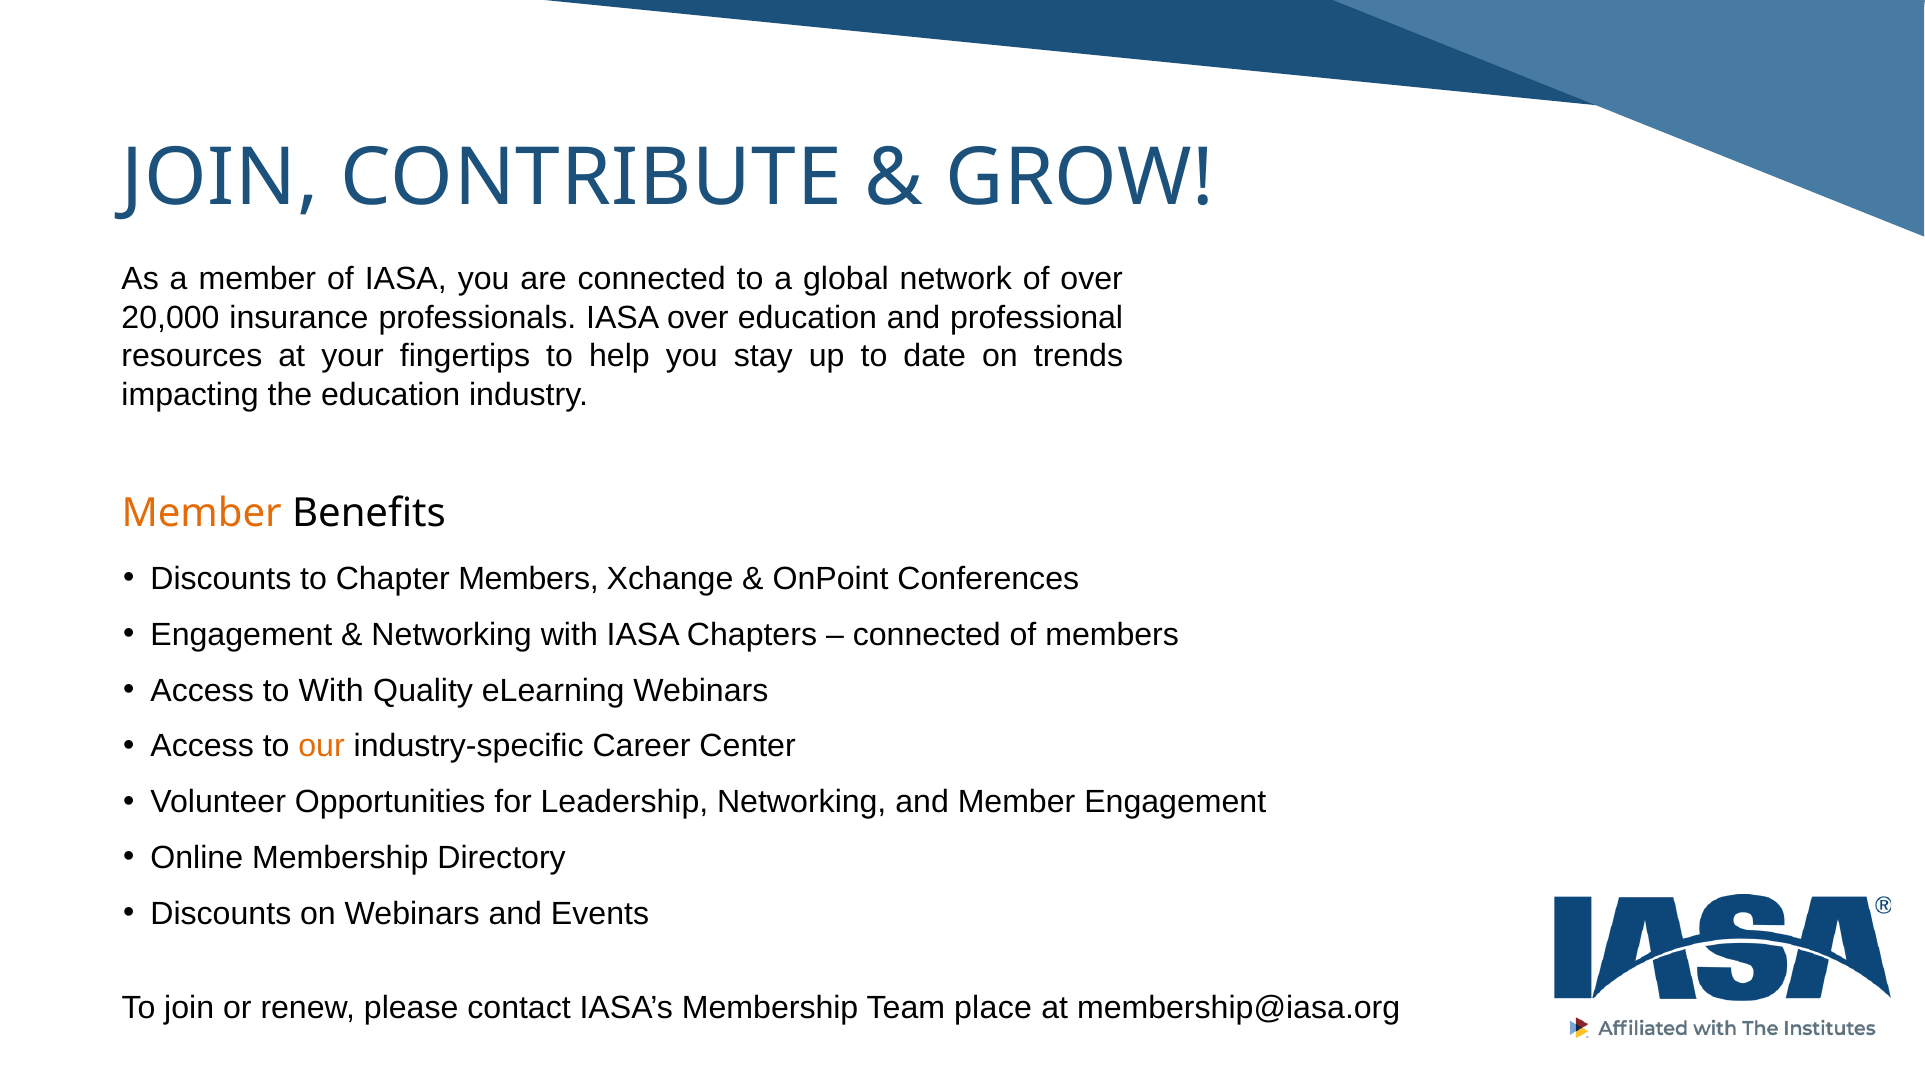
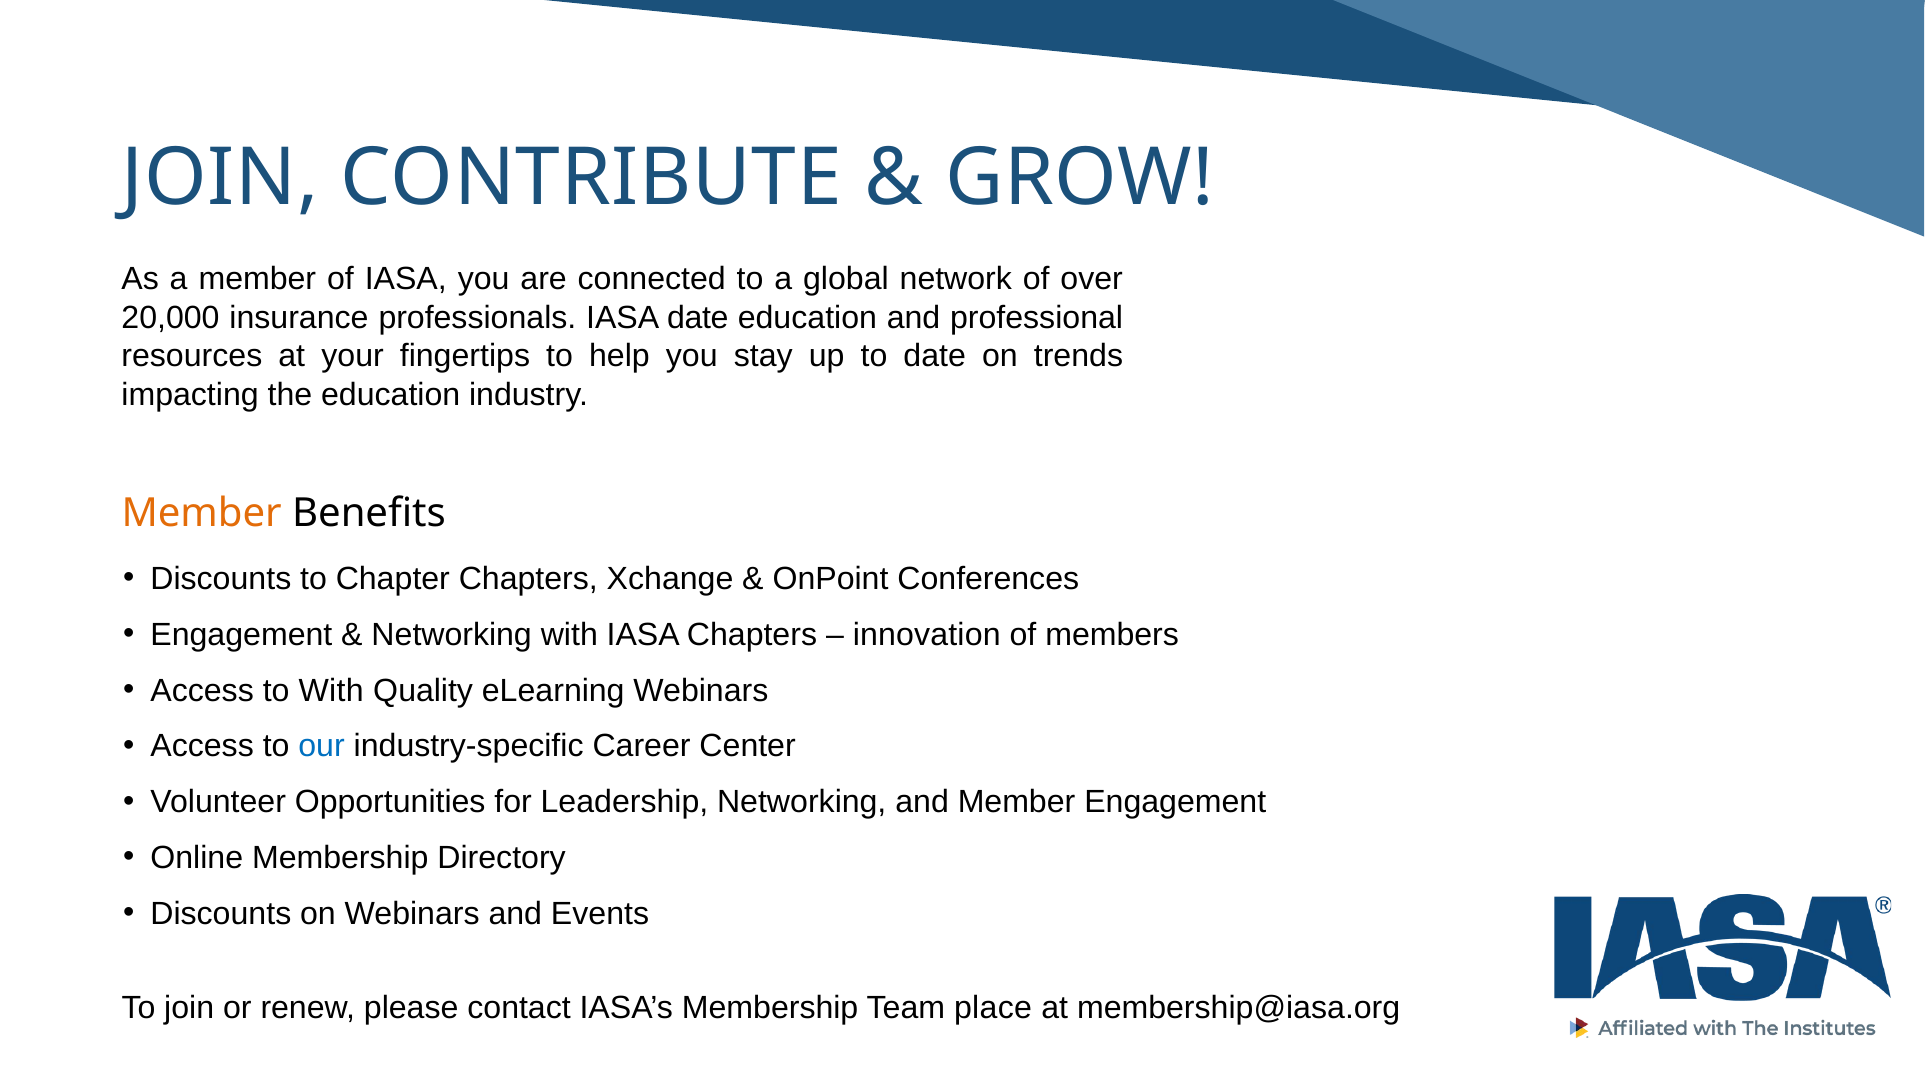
IASA over: over -> date (698, 318)
Chapter Members: Members -> Chapters (528, 579)
connected: connected -> innovation (927, 635)
our colour: orange -> blue (322, 746)
